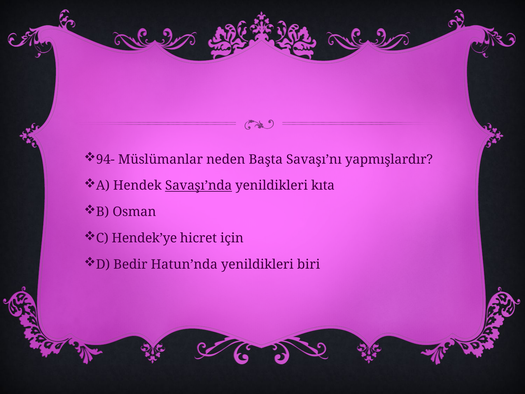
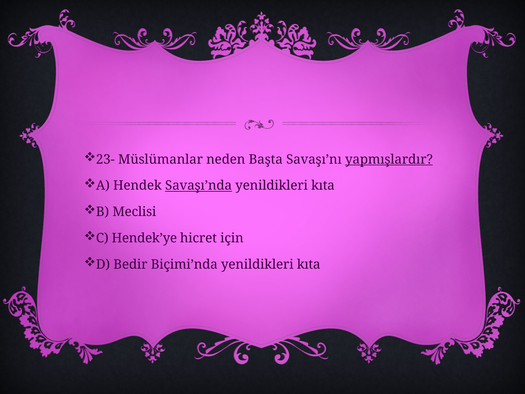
94-: 94- -> 23- (105, 159)
yapmışlardır underline: none -> present (389, 159)
Osman: Osman -> Meclisi (134, 212)
Hatun’nda: Hatun’nda -> Biçimi’nda (184, 264)
biri: biri -> kıta (309, 264)
